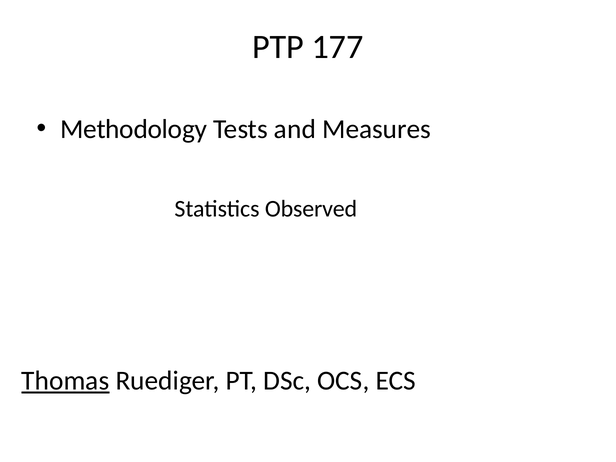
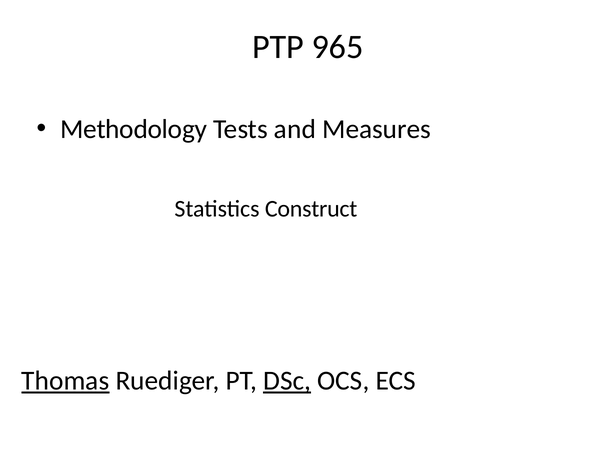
177: 177 -> 965 (338, 47)
Observed: Observed -> Construct (311, 209)
DSc underline: none -> present (287, 381)
